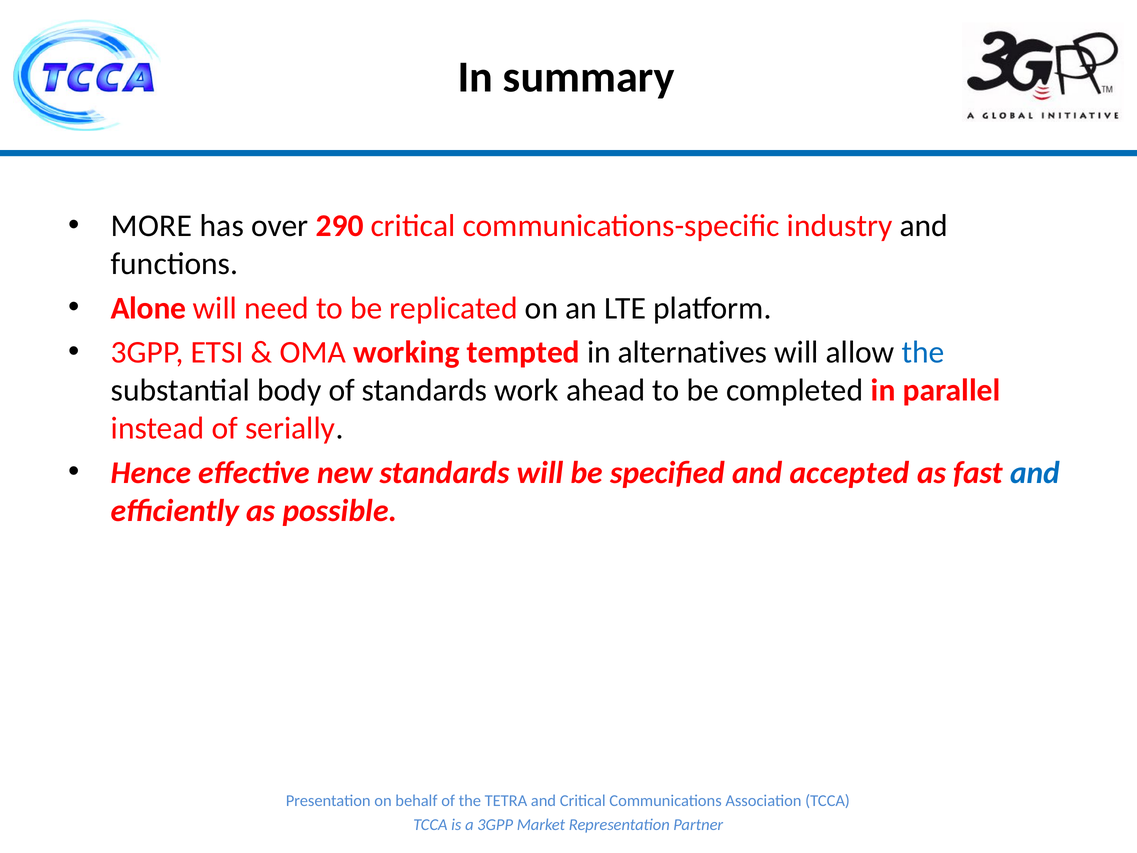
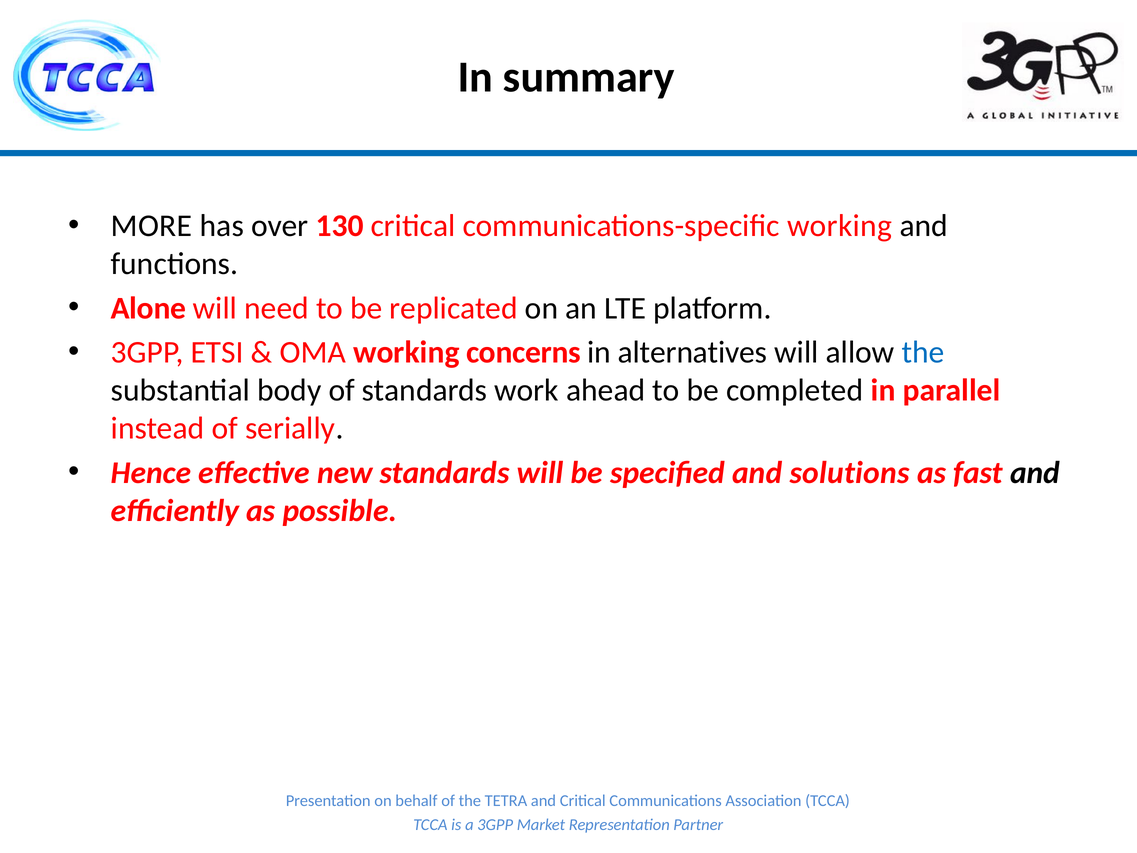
290: 290 -> 130 (340, 226)
communications-specific industry: industry -> working (840, 226)
tempted: tempted -> concerns (523, 352)
accepted: accepted -> solutions (850, 473)
and colour: blue -> black (1035, 473)
